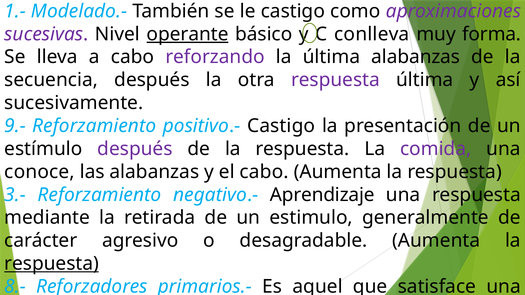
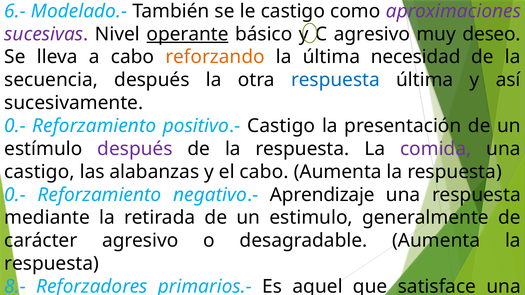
1.-: 1.- -> 6.- (15, 11)
C conlleva: conlleva -> agresivo (372, 34)
muy forma: forma -> deseo (492, 34)
reforzando colour: purple -> orange (215, 57)
última alabanzas: alabanzas -> necesidad (416, 57)
respuesta colour: purple -> blue (335, 80)
9.-: 9.- -> 0.- (15, 126)
conoce: conoce -> castigo (39, 172)
3.-: 3.- -> 0.- (15, 195)
respuesta underline: present -> none (52, 264)
